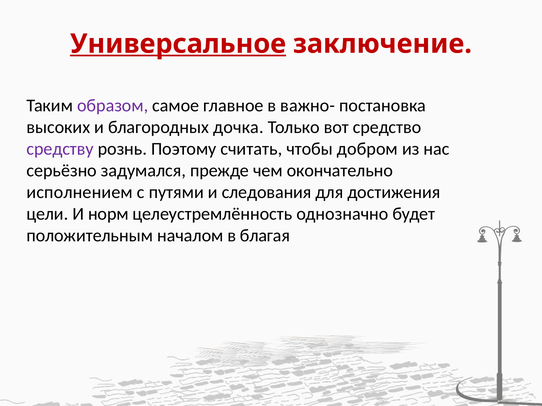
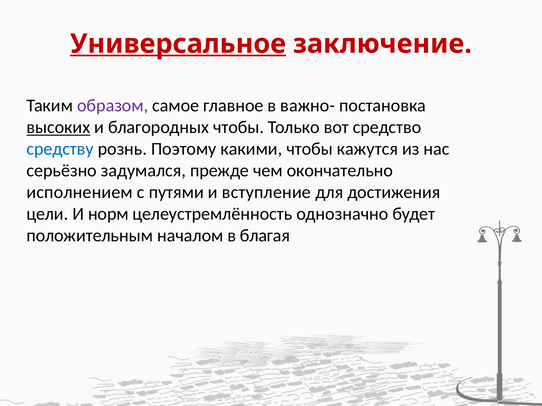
высоких underline: none -> present (58, 127)
благородных дочка: дочка -> чтобы (238, 127)
средству colour: purple -> blue (60, 149)
считать: считать -> какими (251, 149)
добром: добром -> кажутся (367, 149)
следования: следования -> вступление (266, 193)
